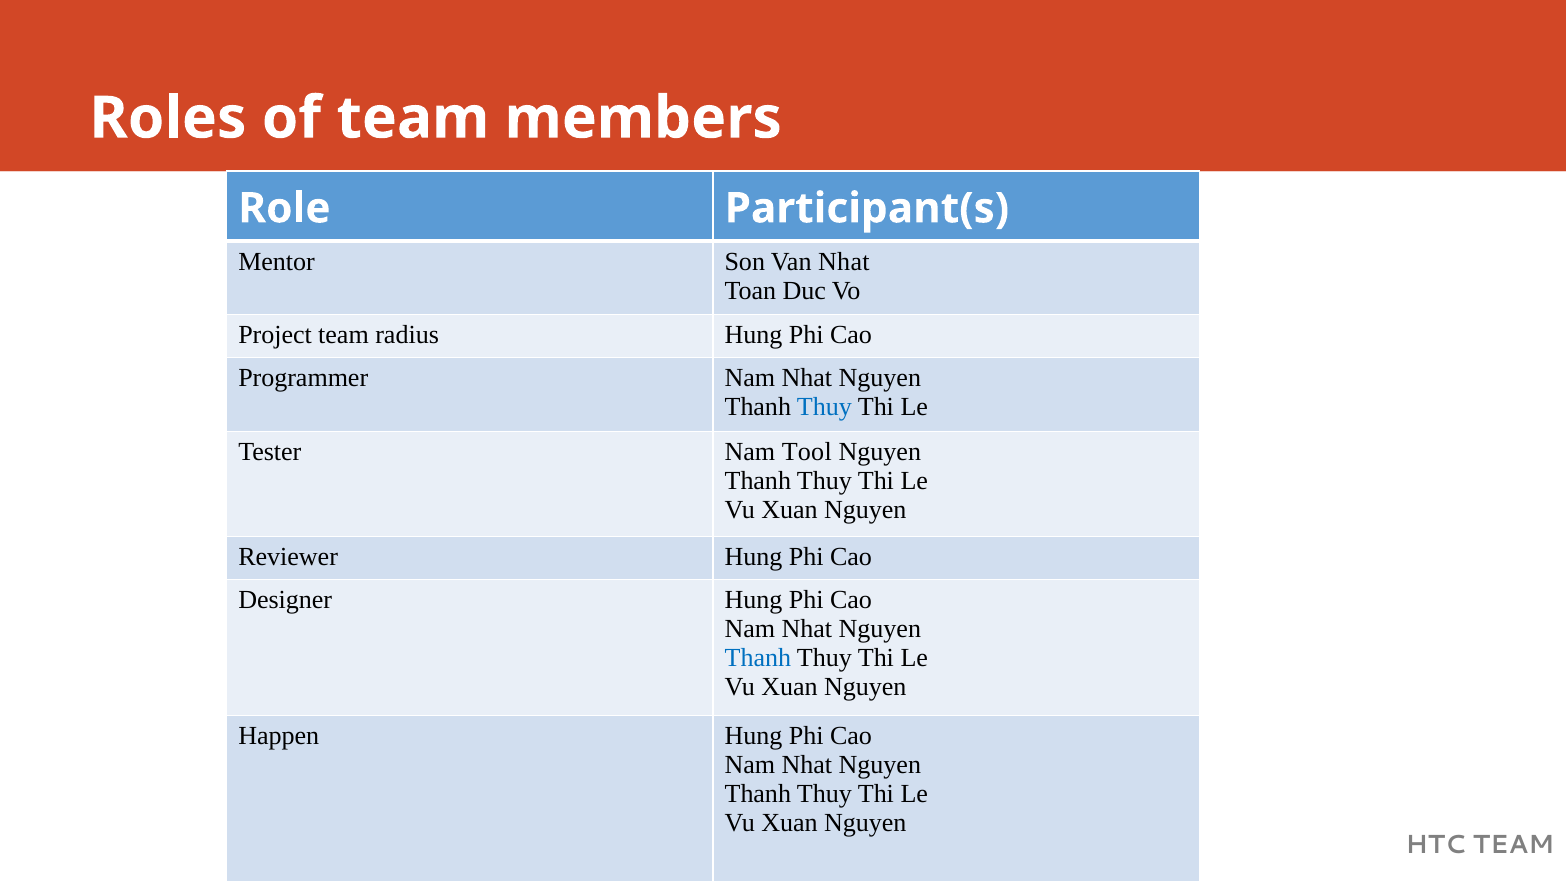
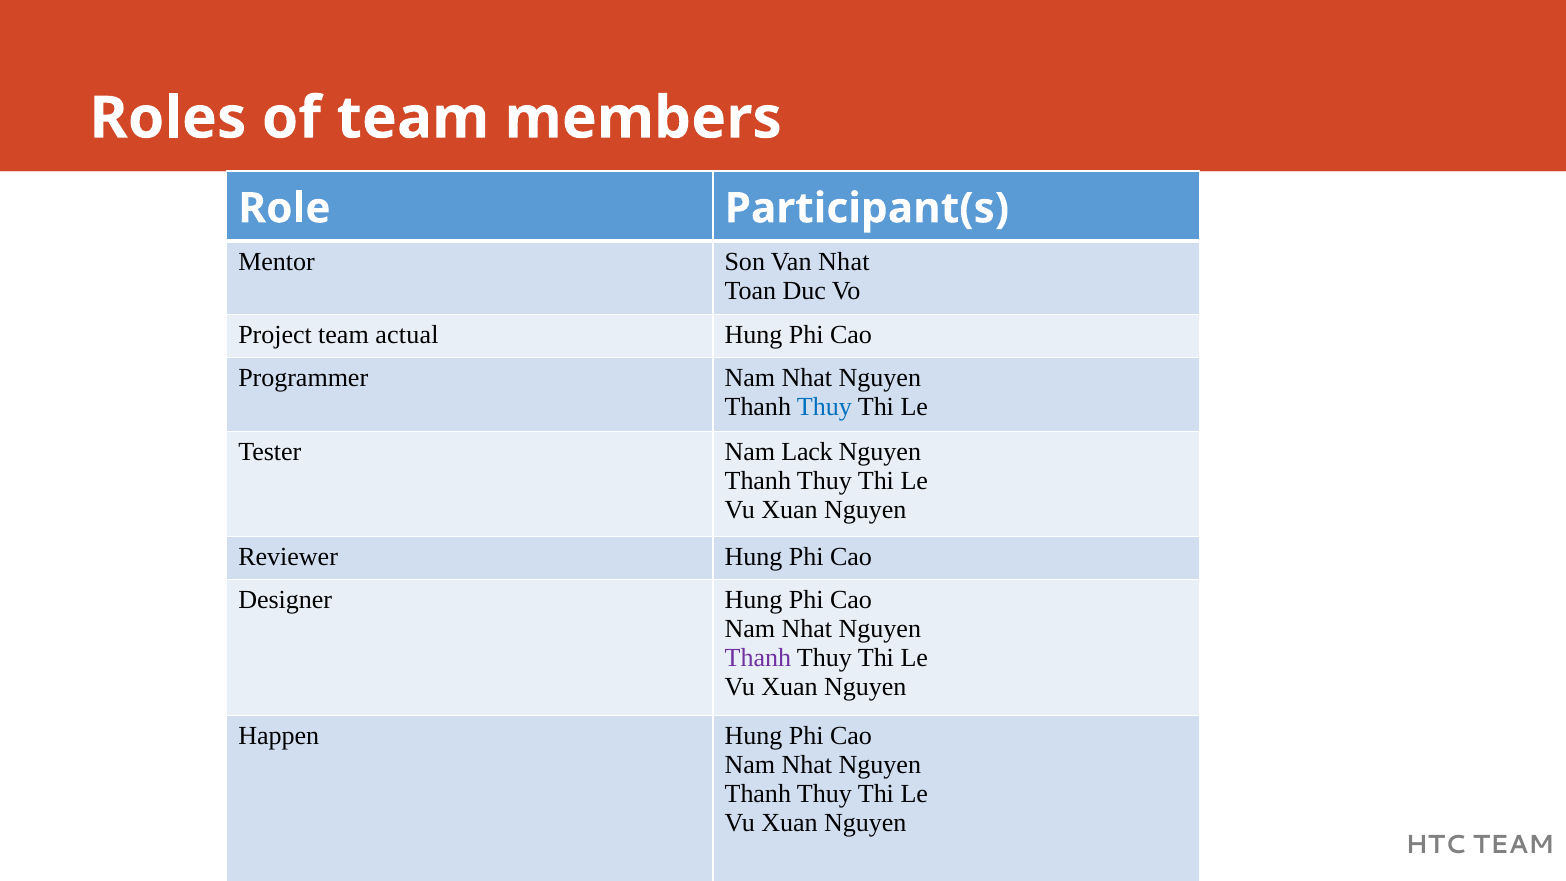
radius: radius -> actual (407, 335)
Tool: Tool -> Lack (807, 452)
Thanh colour: blue -> purple (758, 658)
